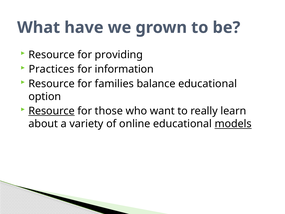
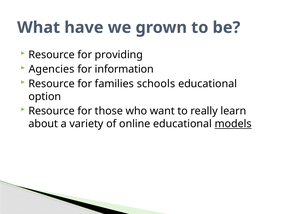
Practices: Practices -> Agencies (52, 69)
balance: balance -> schools (156, 84)
Resource underline: present -> none (52, 111)
